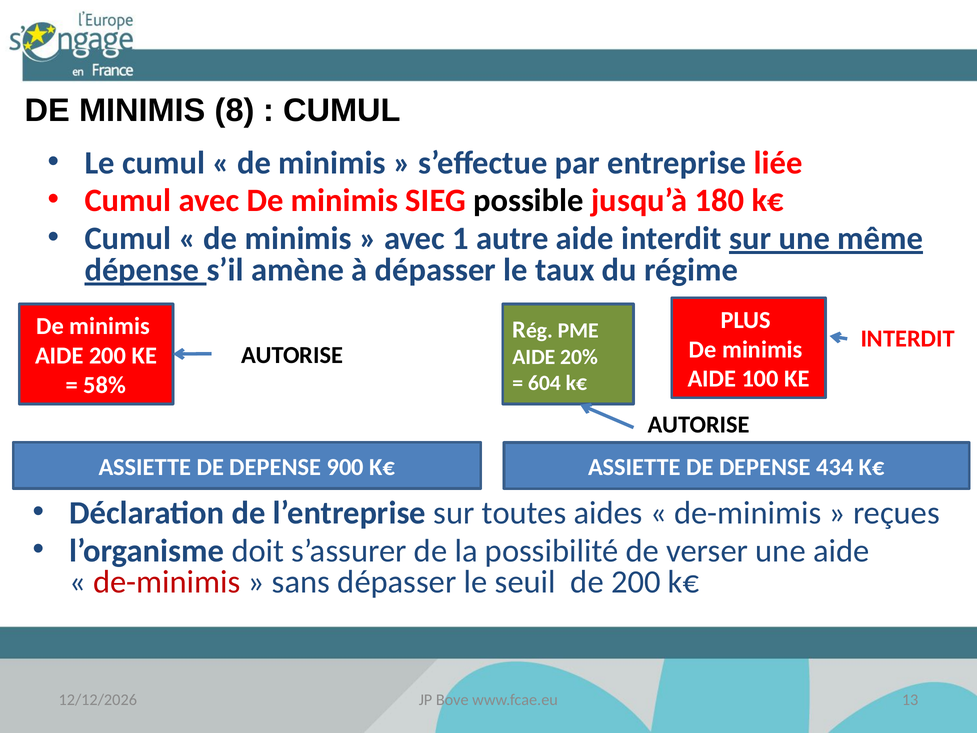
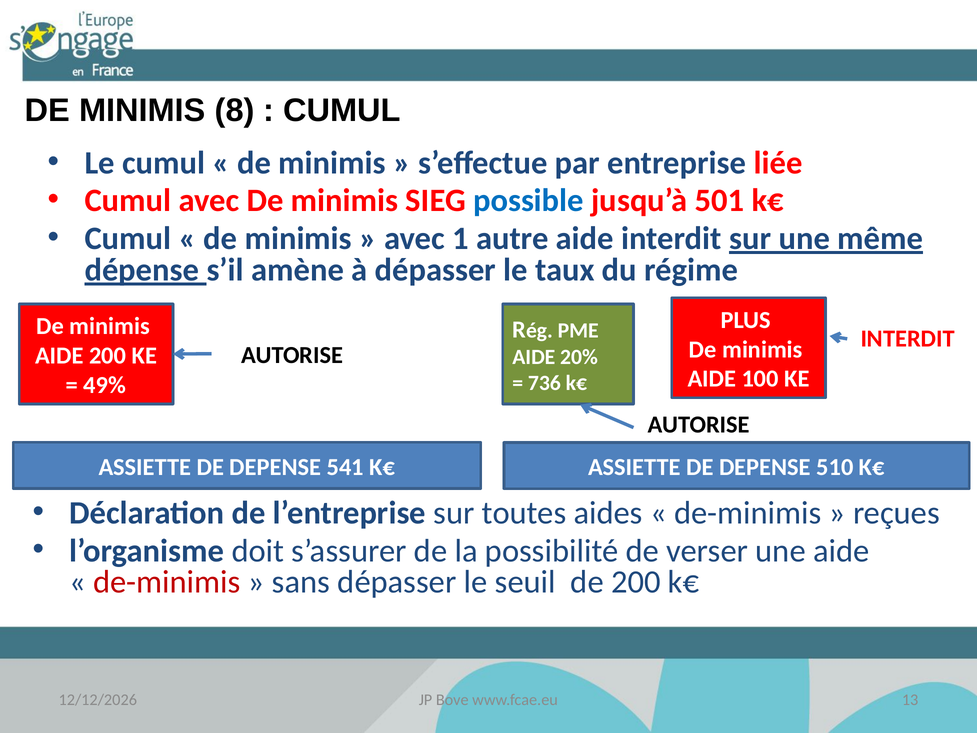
possible colour: black -> blue (528, 201)
180: 180 -> 501 (719, 201)
604: 604 -> 736 (544, 383)
58%: 58% -> 49% (105, 385)
900: 900 -> 541 (345, 467)
434: 434 -> 510 (835, 467)
